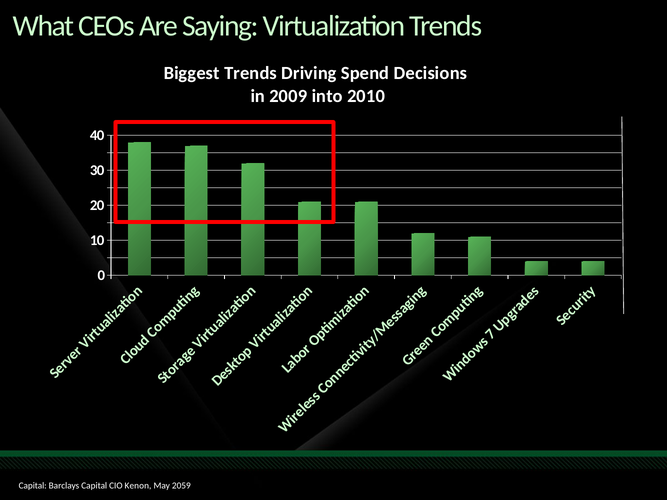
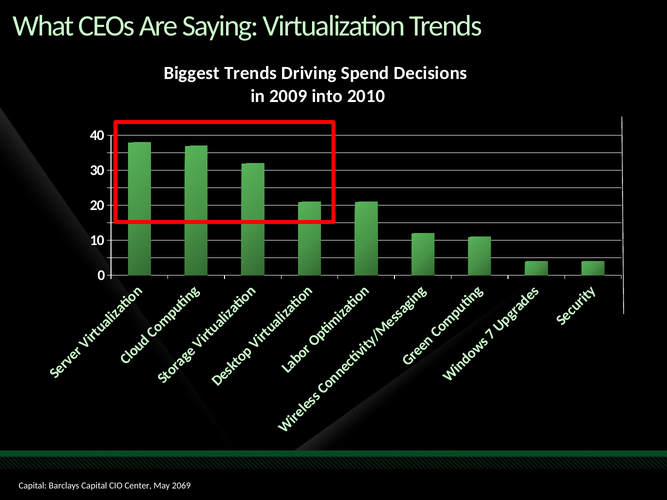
Kenon: Kenon -> Center (138, 486)
2059: 2059 -> 2069 (181, 486)
